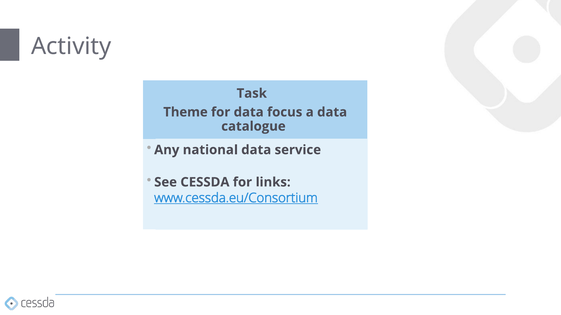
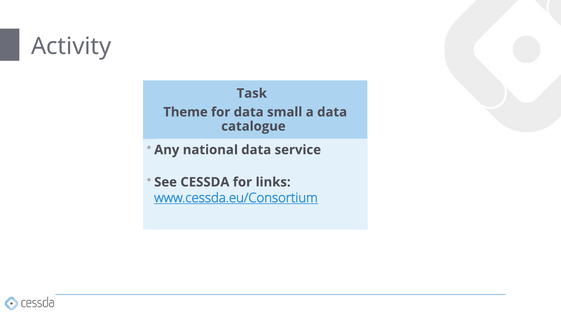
focus: focus -> small (285, 112)
